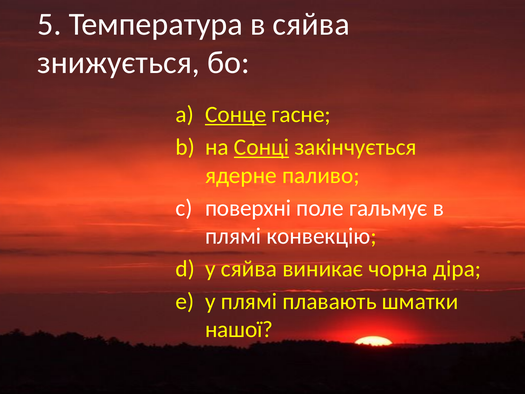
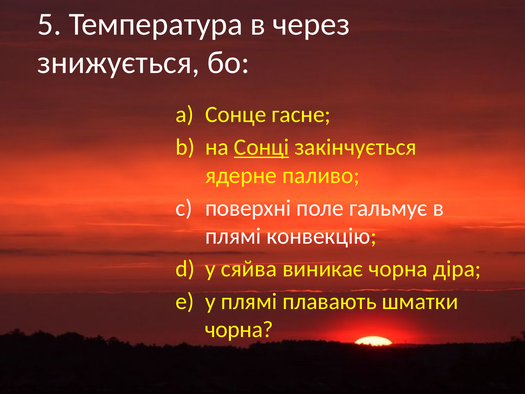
в сяйва: сяйва -> через (311, 24)
Сонце underline: present -> none (236, 115)
нашої: нашої -> чорна (239, 329)
